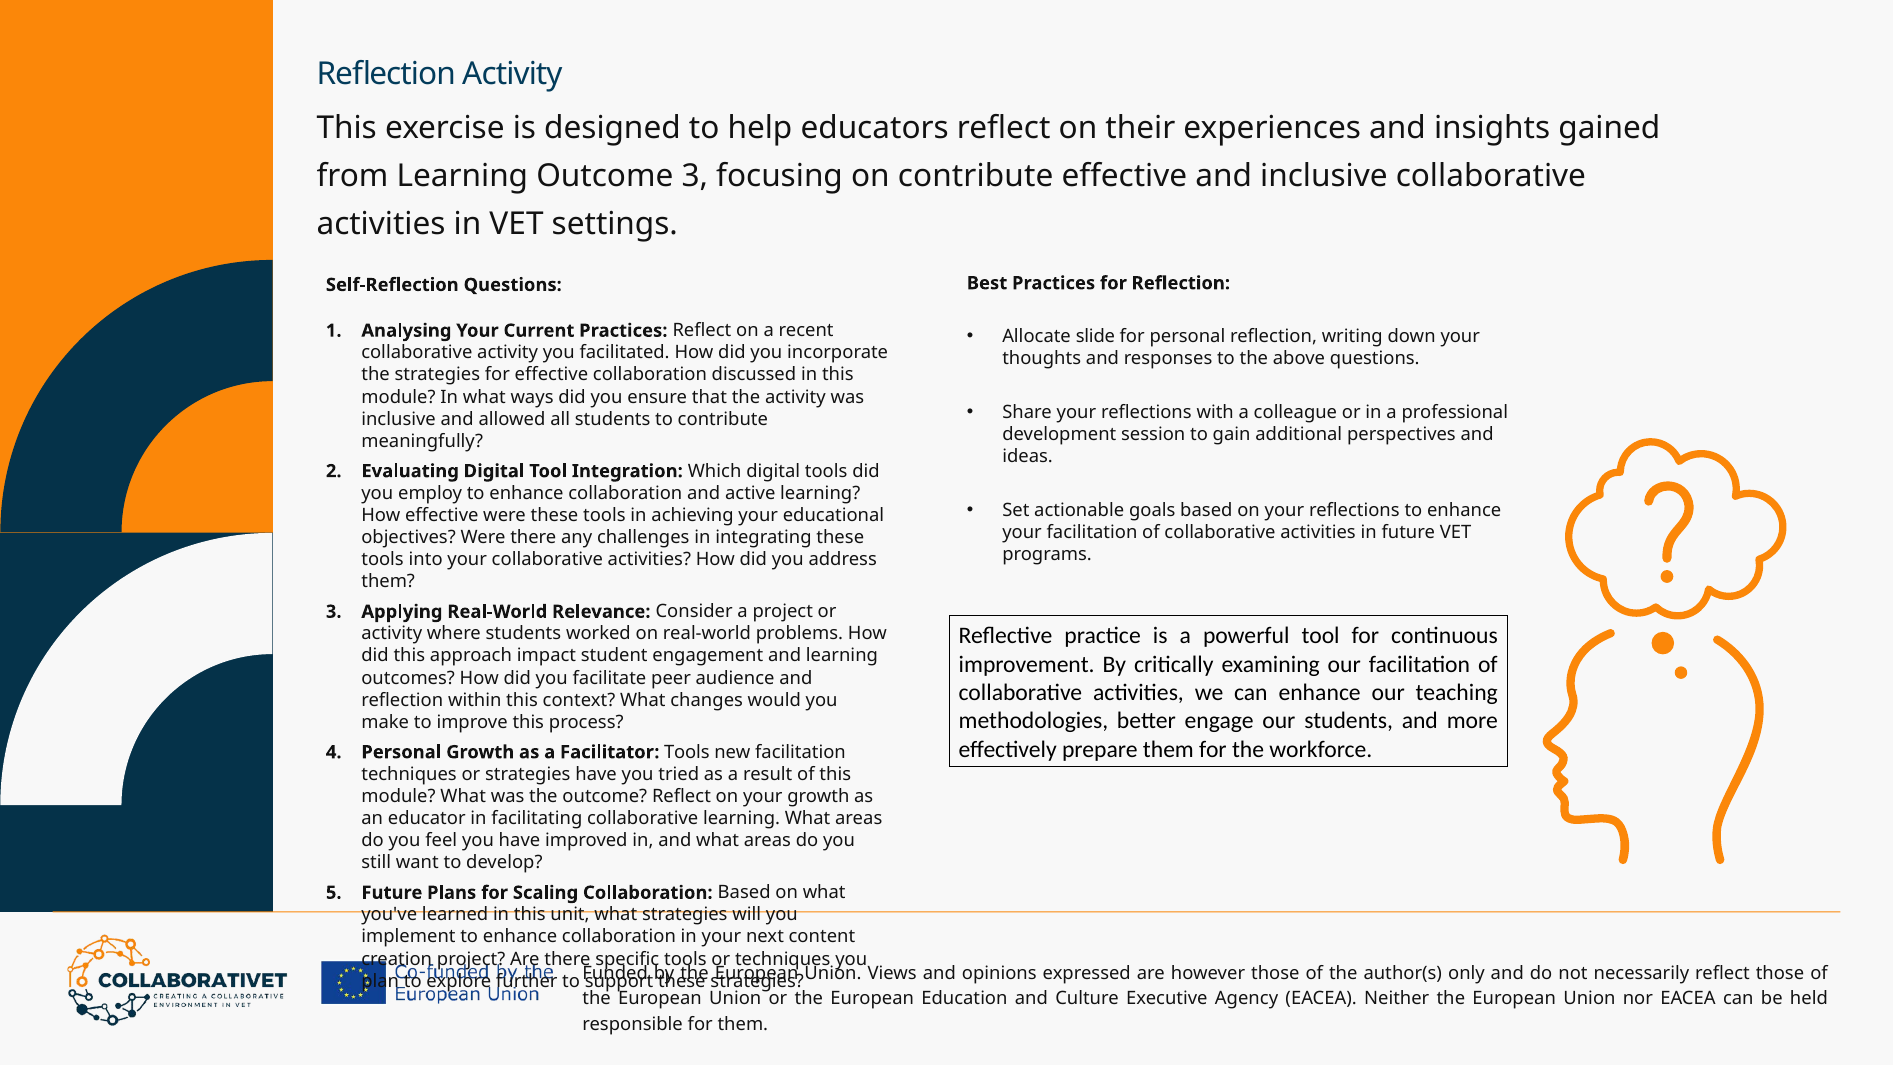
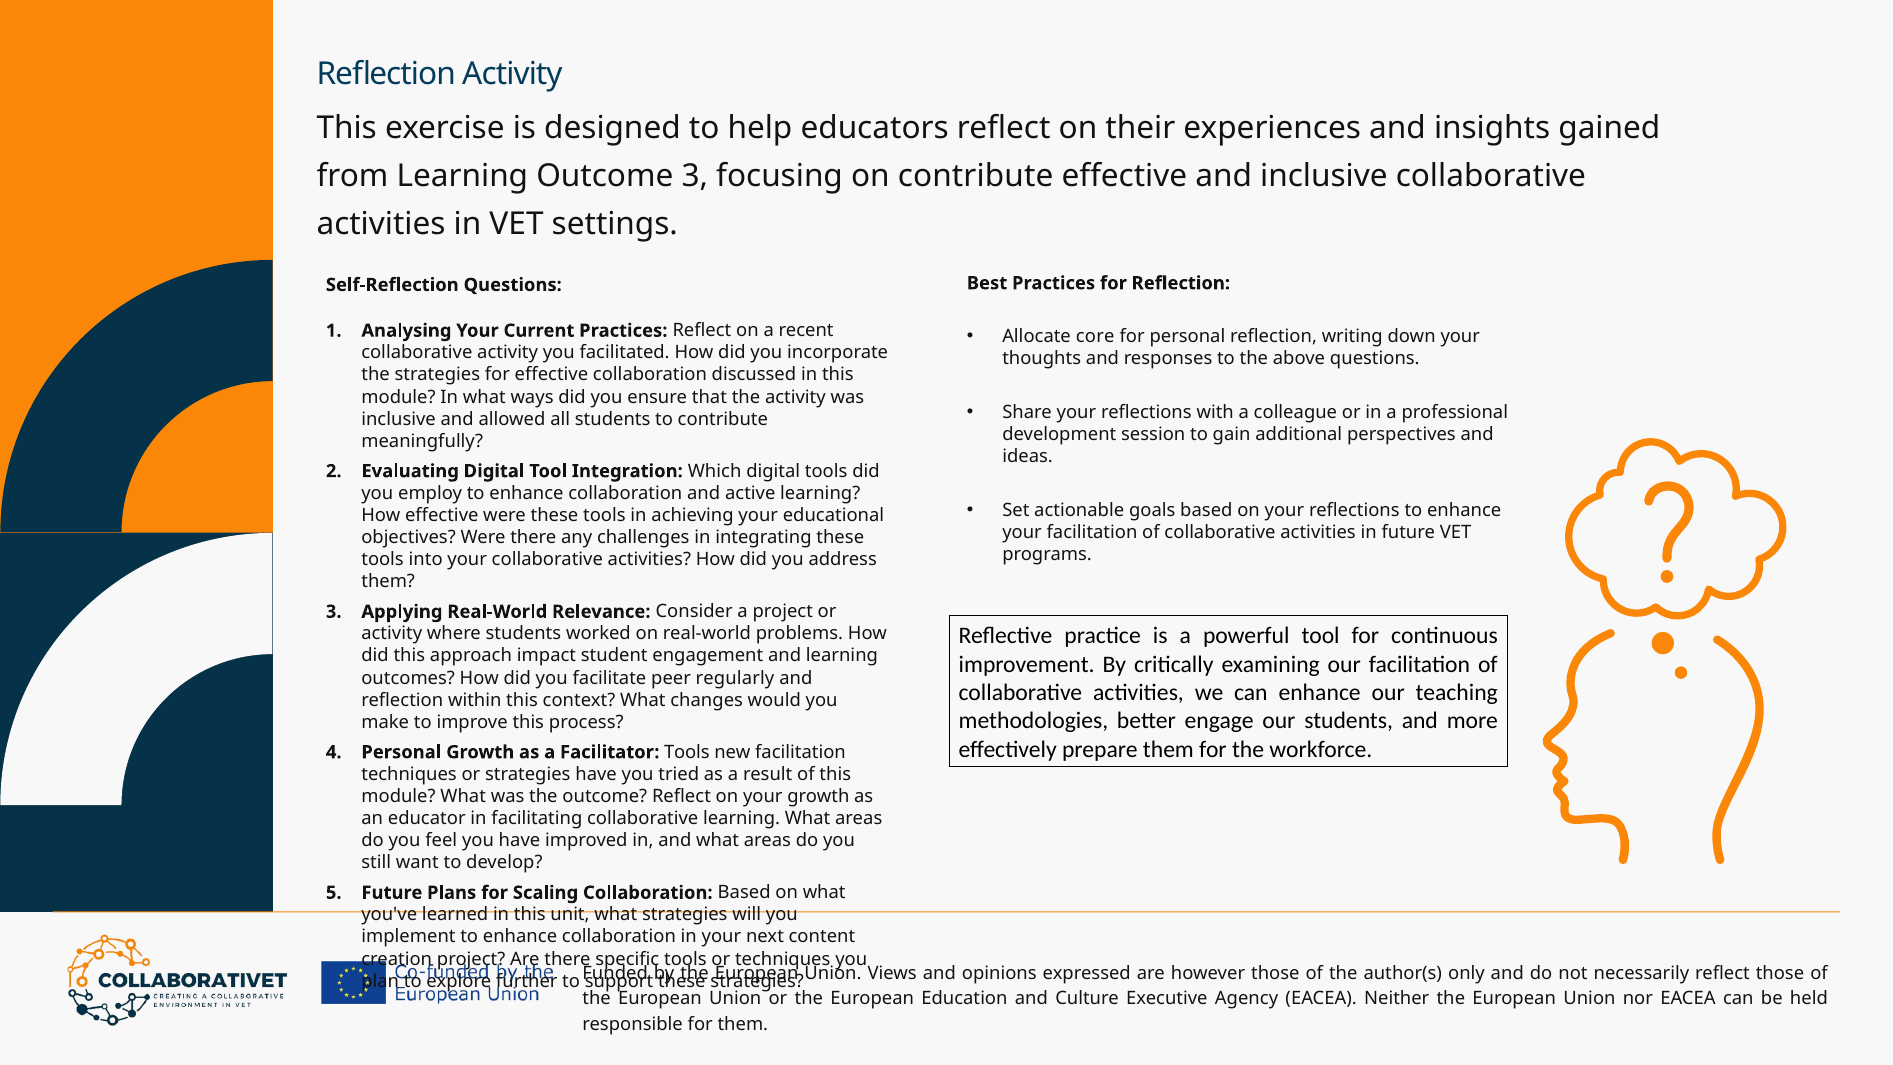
slide: slide -> core (1095, 337)
audience: audience -> regularly (735, 678)
